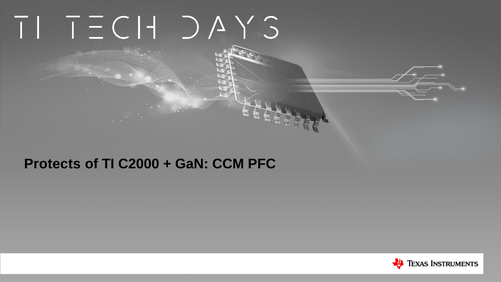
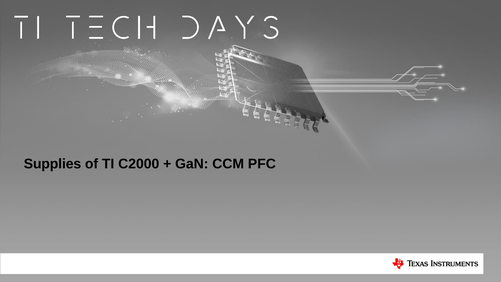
Protects: Protects -> Supplies (53, 164)
